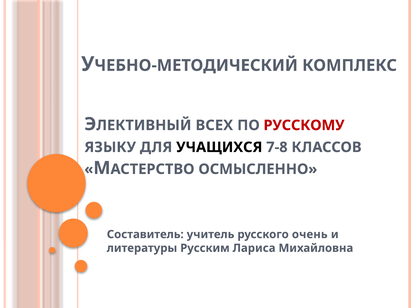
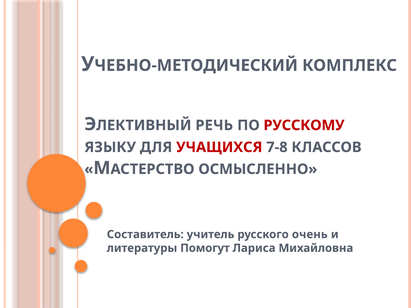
ВСЕХ: ВСЕХ -> РЕЧЬ (214, 125)
УЧАЩИХСЯ colour: black -> red (219, 147)
Русским: Русским -> Помогут (205, 248)
